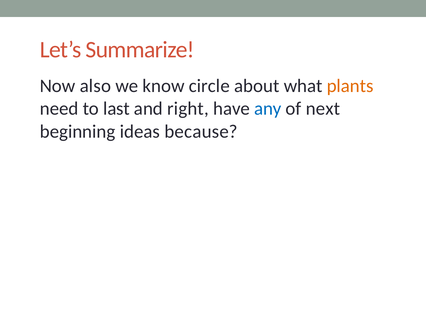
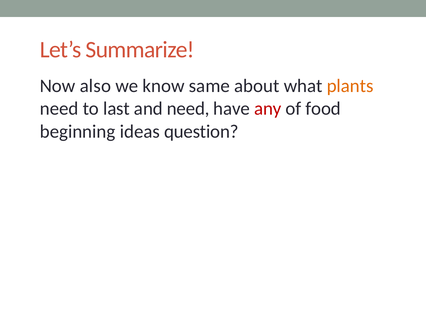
circle: circle -> same (209, 86)
and right: right -> need (188, 109)
any colour: blue -> red (268, 109)
next: next -> food (323, 109)
because: because -> question (201, 131)
